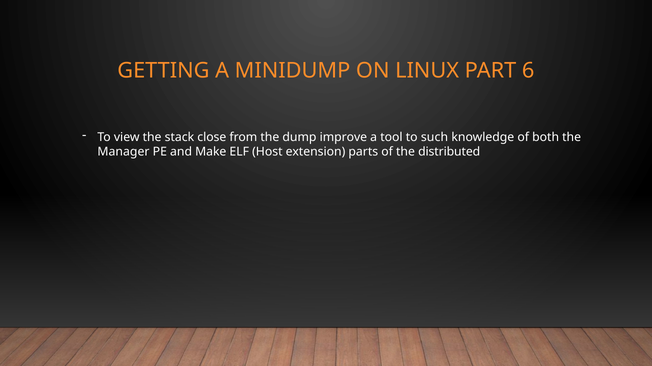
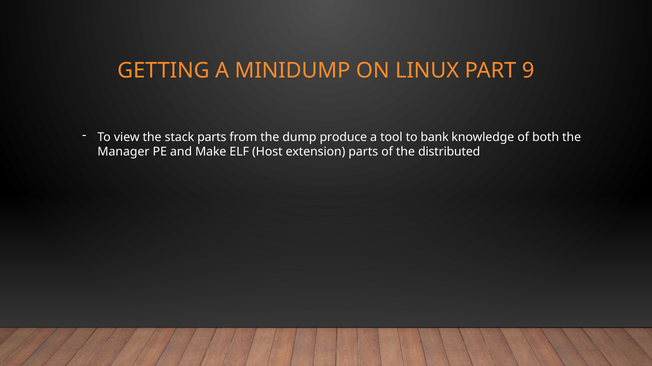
6: 6 -> 9 (528, 71)
stack close: close -> parts (212, 138)
improve: improve -> produce (343, 138)
such: such -> bank (435, 138)
